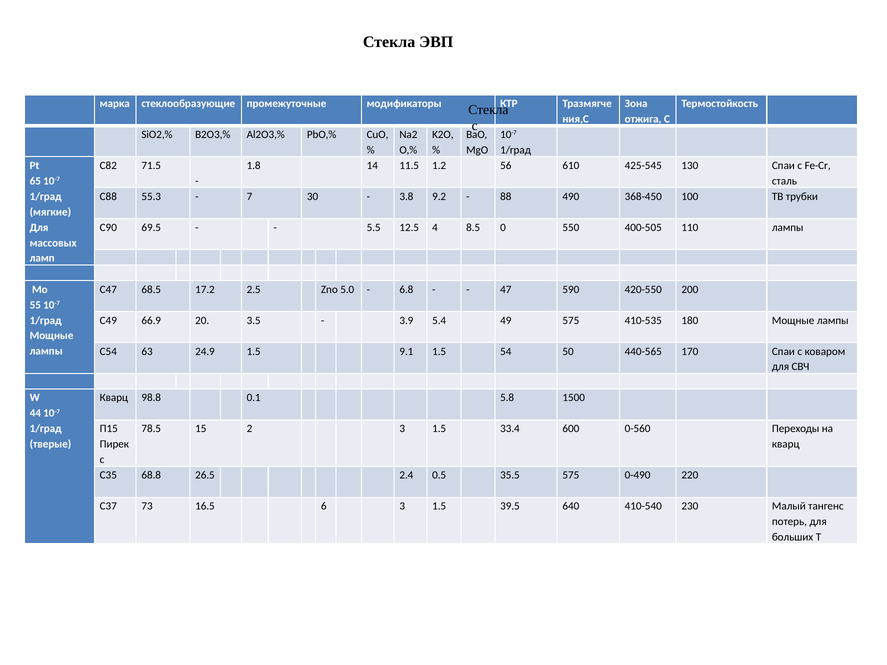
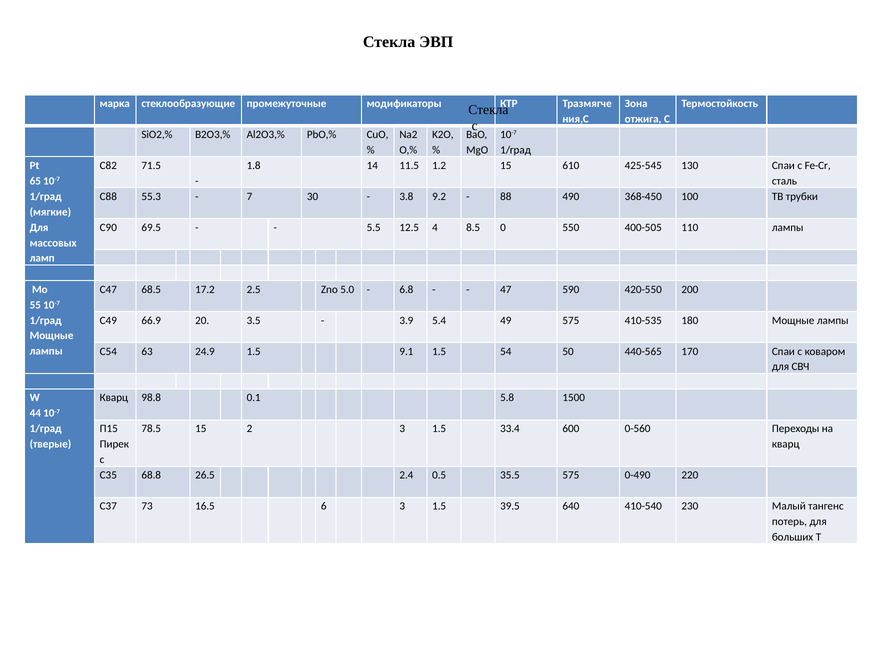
1.2 56: 56 -> 15 (506, 166)
